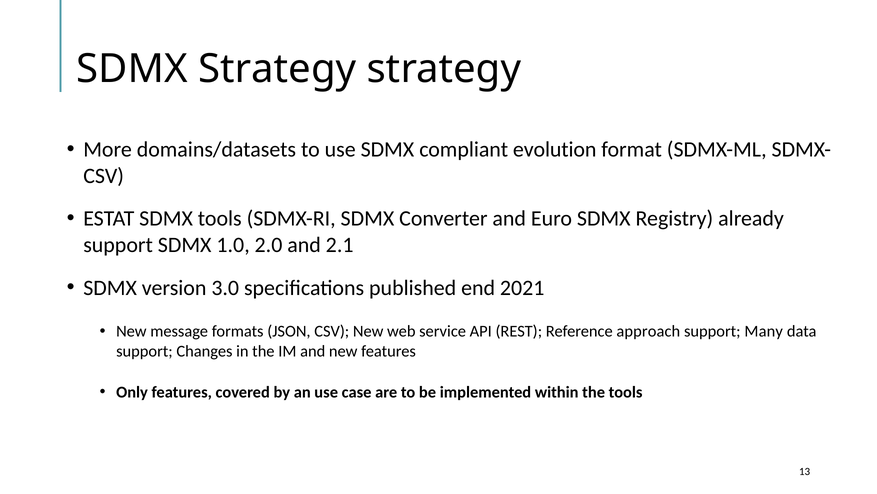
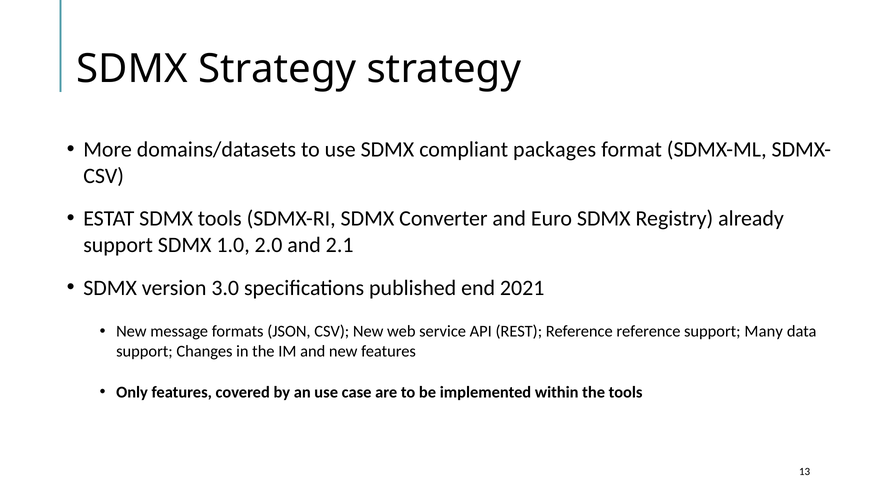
evolution: evolution -> packages (555, 149)
Reference approach: approach -> reference (648, 331)
